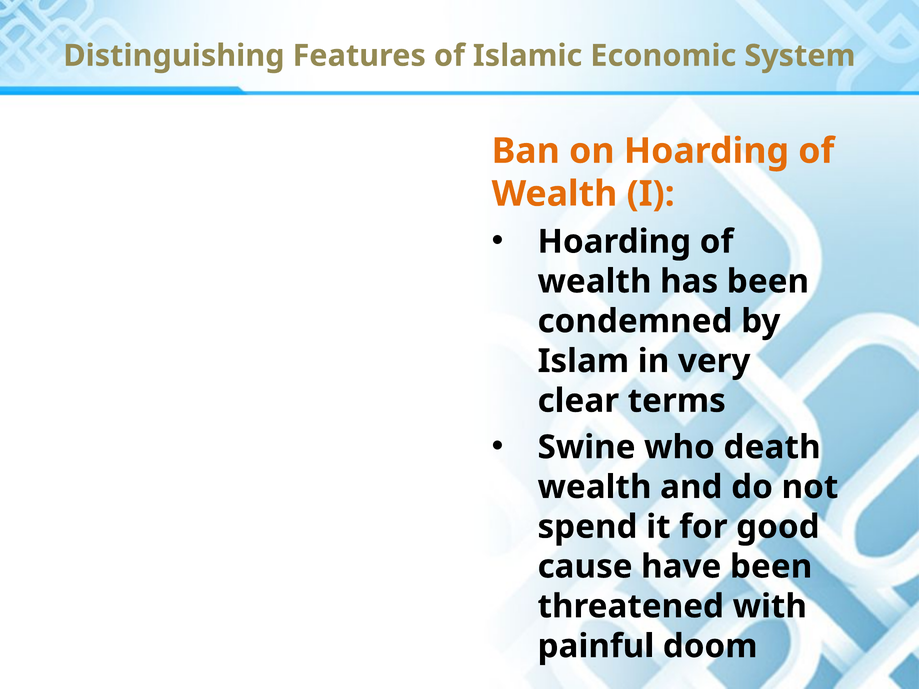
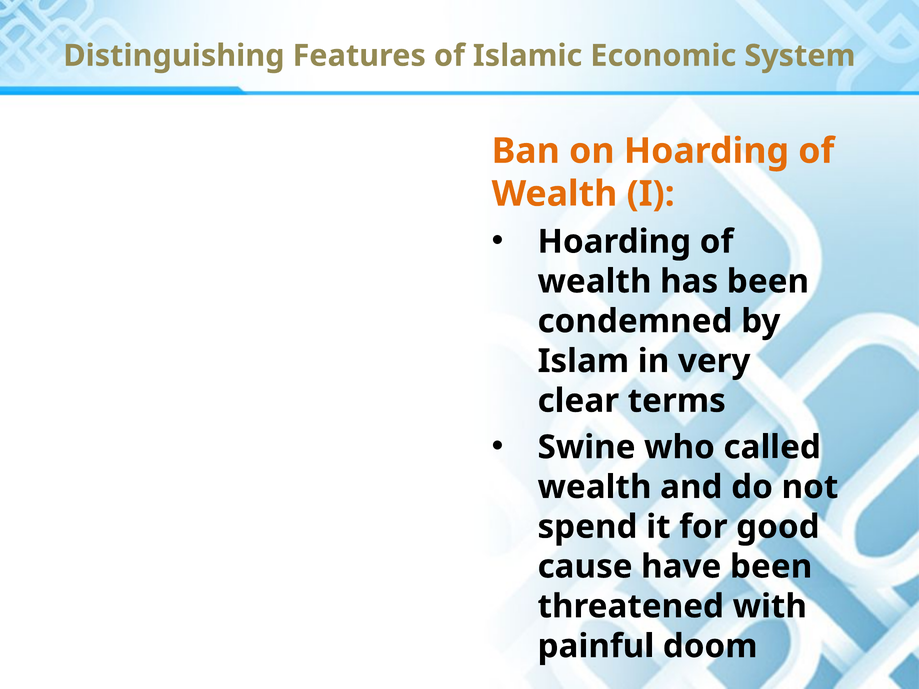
death: death -> called (772, 447)
